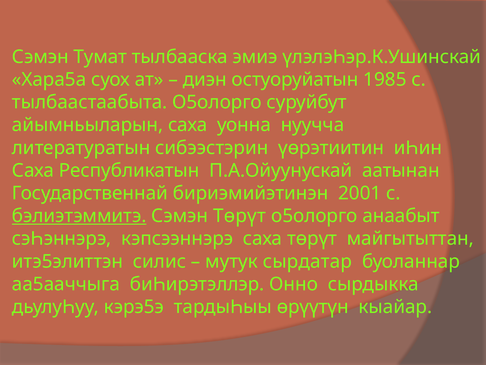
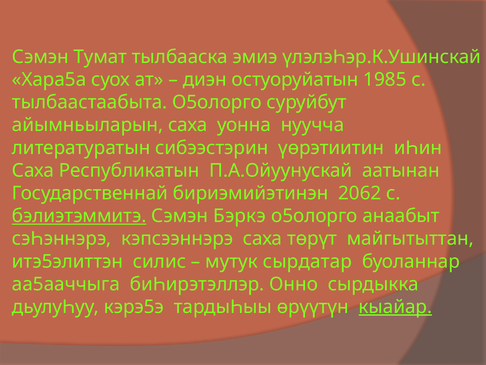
2001: 2001 -> 2062 (360, 193)
Сэмэн Тѳрүт: Тѳрүт -> Бэркэ (240, 216)
кыайар underline: none -> present (395, 306)
